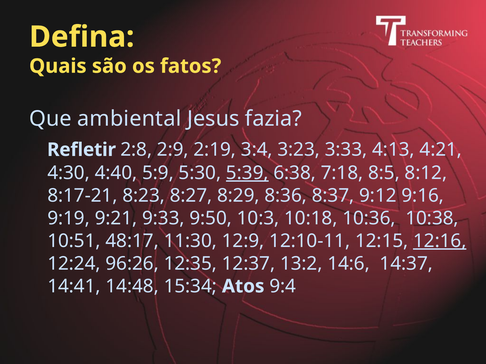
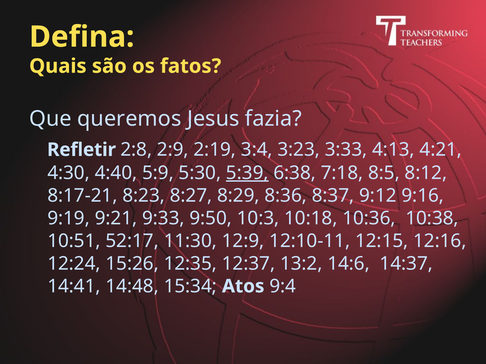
ambiental: ambiental -> queremos (129, 119)
48:17: 48:17 -> 52:17 (132, 241)
12:16 underline: present -> none (440, 241)
96:26: 96:26 -> 15:26 (132, 264)
